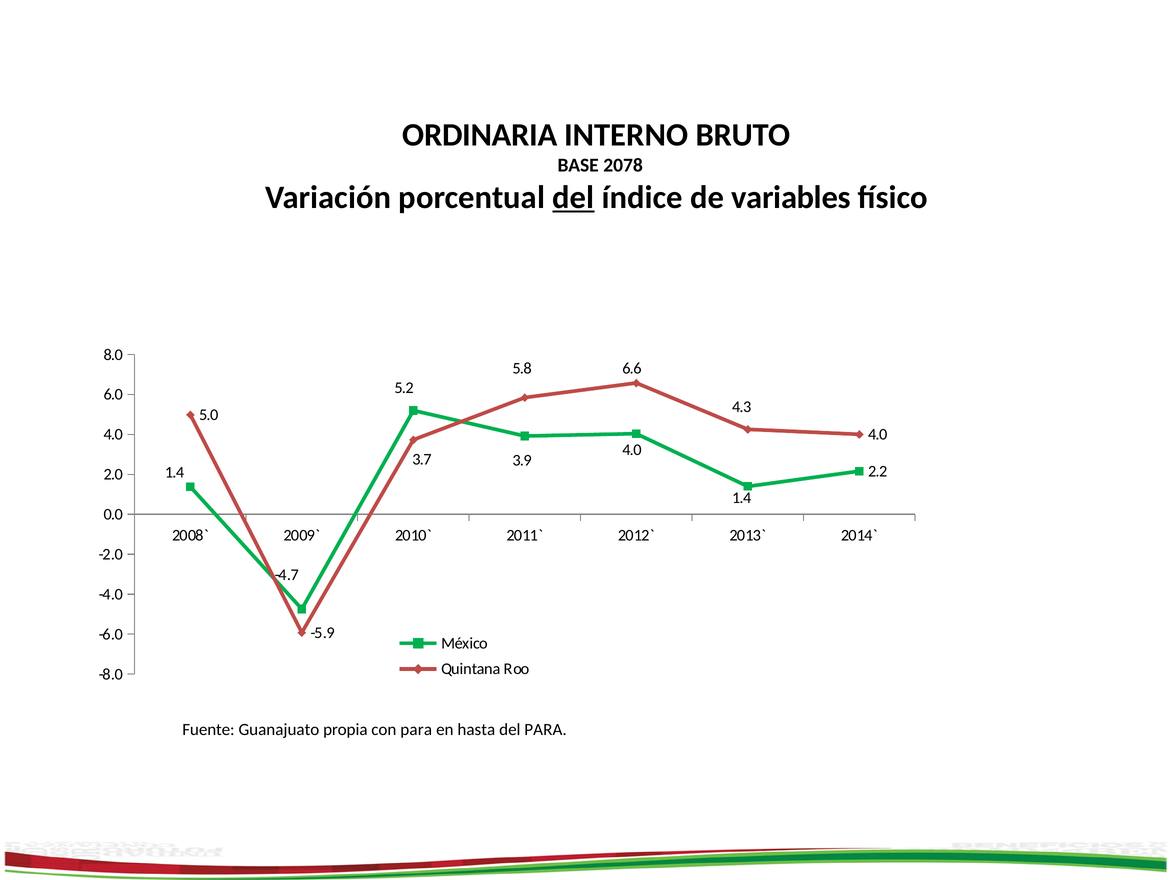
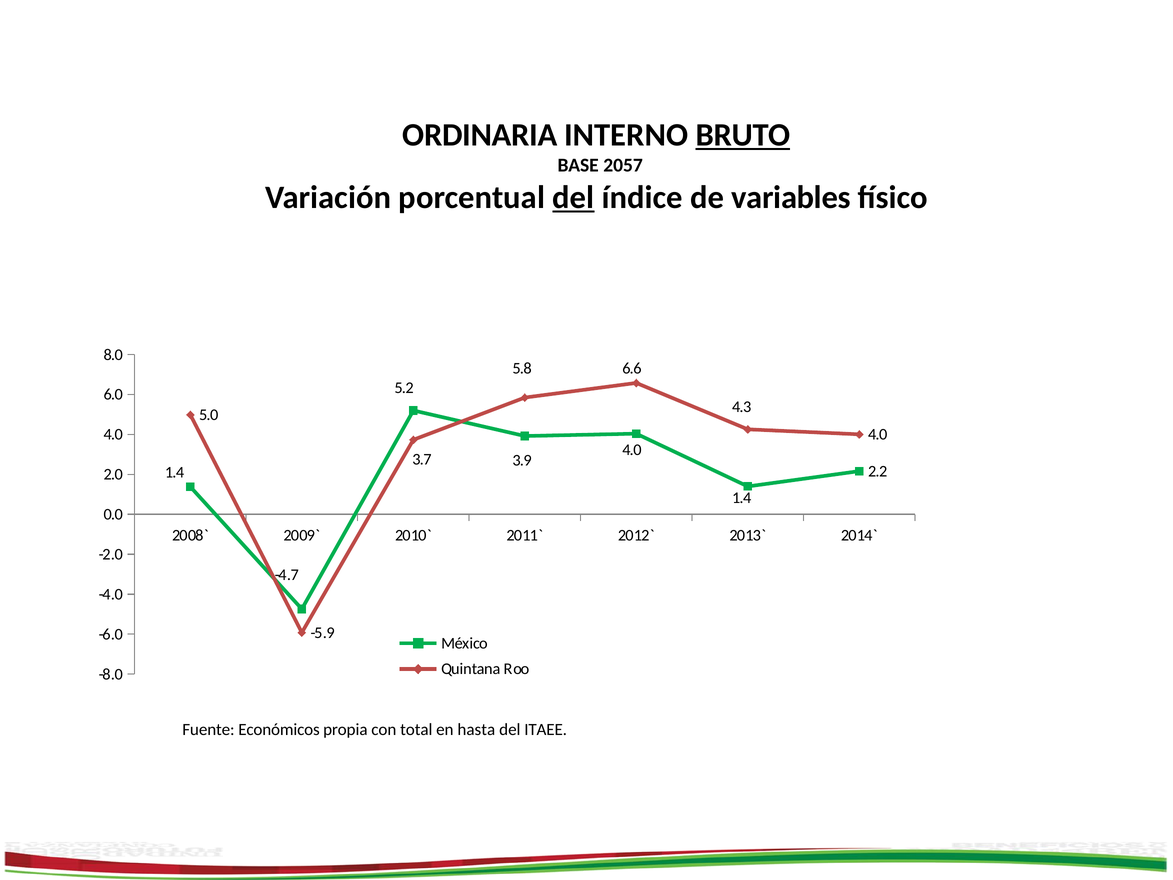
BRUTO underline: none -> present (743, 135)
2078: 2078 -> 2057 (623, 165)
Guanajuato: Guanajuato -> Económicos (279, 729)
con para: para -> total (416, 729)
del PARA: PARA -> ITAEE (546, 729)
